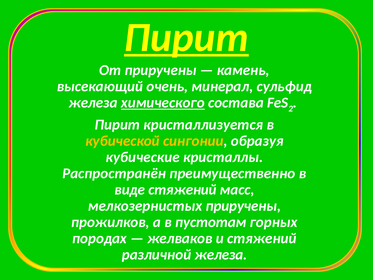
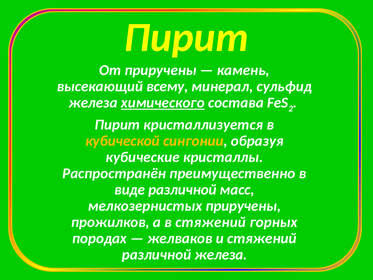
Пирит underline: present -> none (186, 37)
очень: очень -> всему (167, 86)
виде стяжений: стяжений -> различной (182, 189)
в пустотам: пустотам -> стяжений (211, 222)
